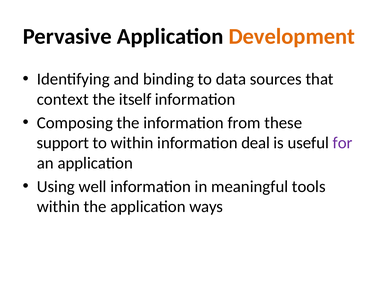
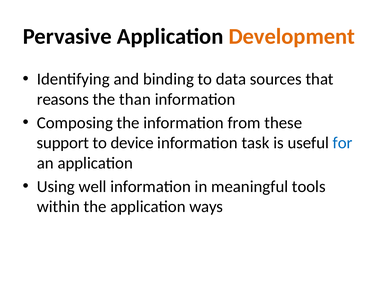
context: context -> reasons (63, 99)
itself: itself -> than (135, 99)
to within: within -> device (132, 143)
deal: deal -> task (256, 143)
for colour: purple -> blue (343, 143)
